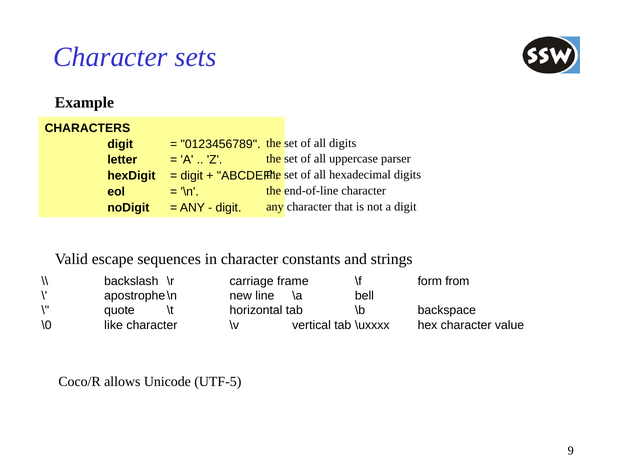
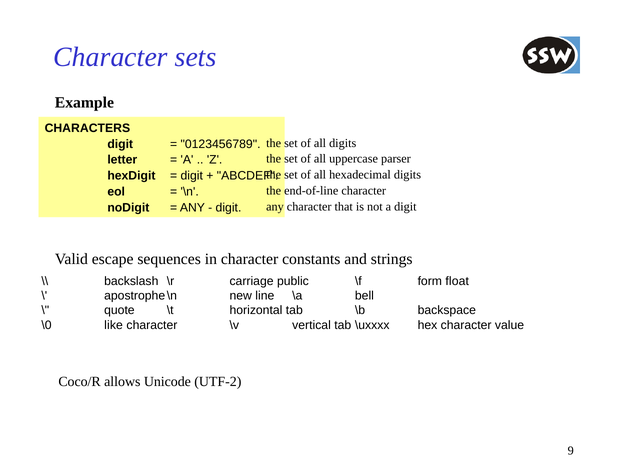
frame: frame -> public (293, 281)
from: from -> float (457, 281)
UTF-5: UTF-5 -> UTF-2 (218, 381)
